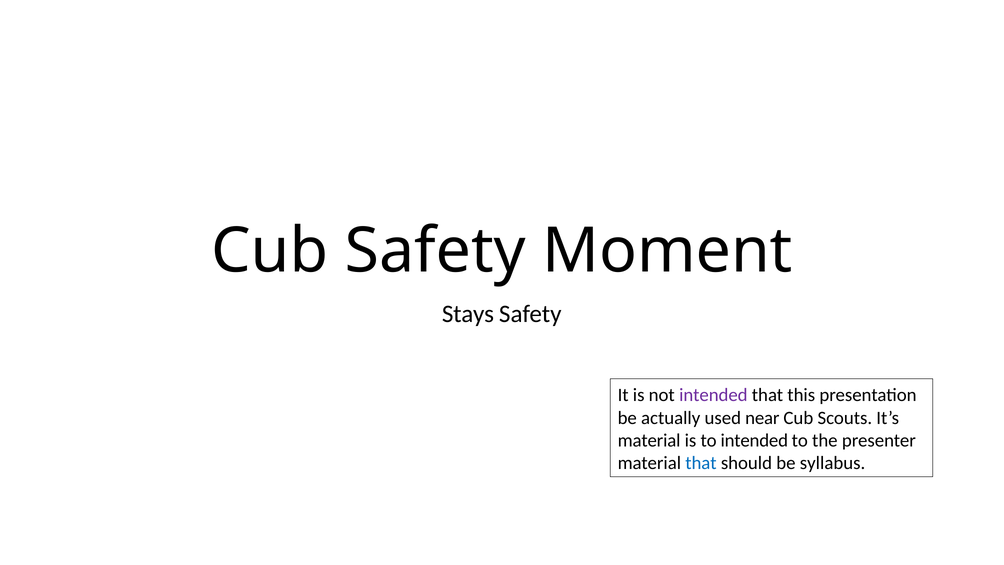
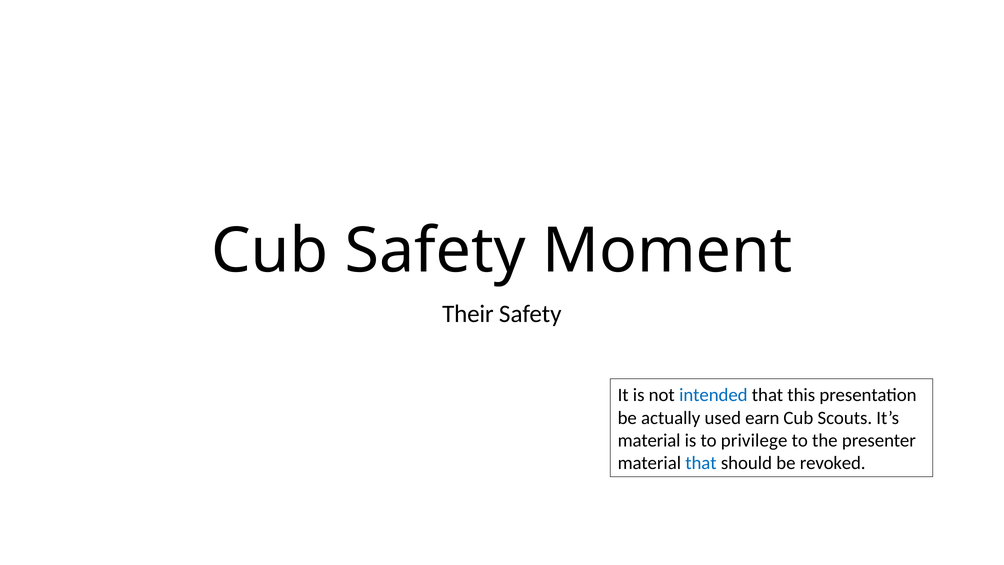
Stays: Stays -> Their (468, 314)
intended colour: purple -> blue (713, 395)
near: near -> earn (762, 418)
to intended: intended -> privilege (754, 440)
syllabus: syllabus -> revoked (833, 463)
